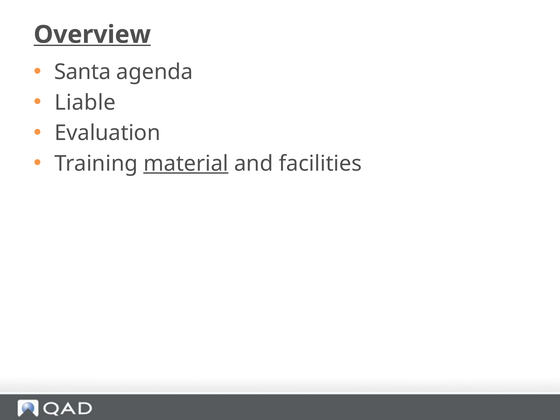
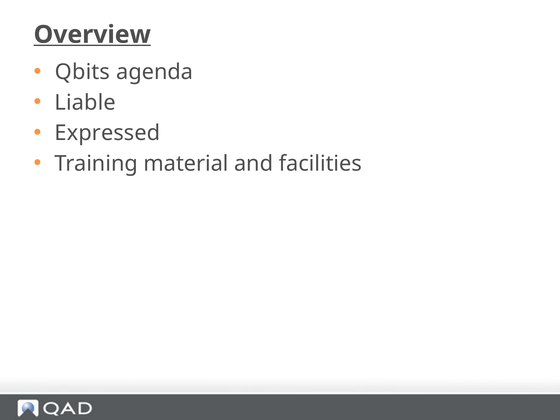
Santa: Santa -> Qbits (82, 72)
Evaluation: Evaluation -> Expressed (107, 133)
material underline: present -> none (186, 164)
